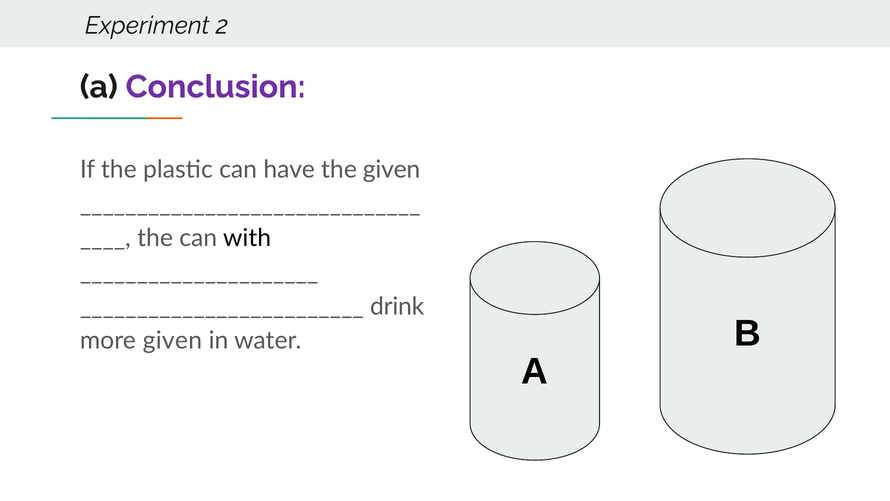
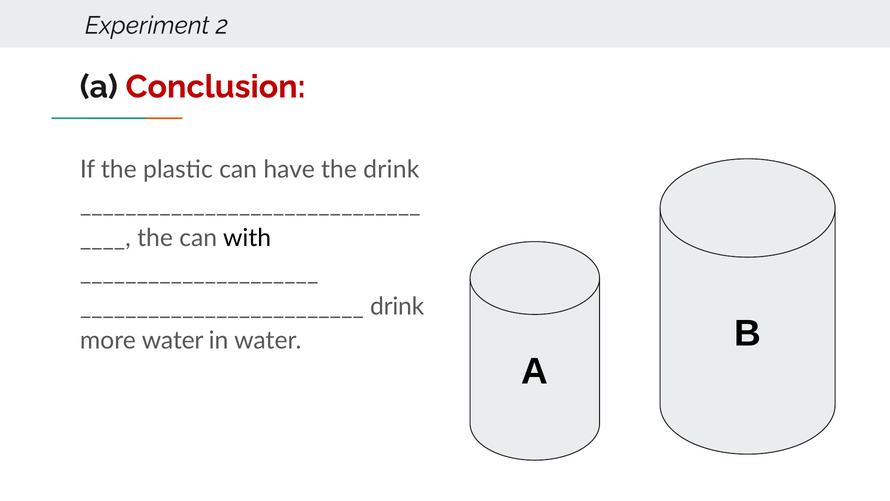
Conclusion colour: purple -> red (216, 87)
the given: given -> drink (391, 170)
more given: given -> water (173, 340)
